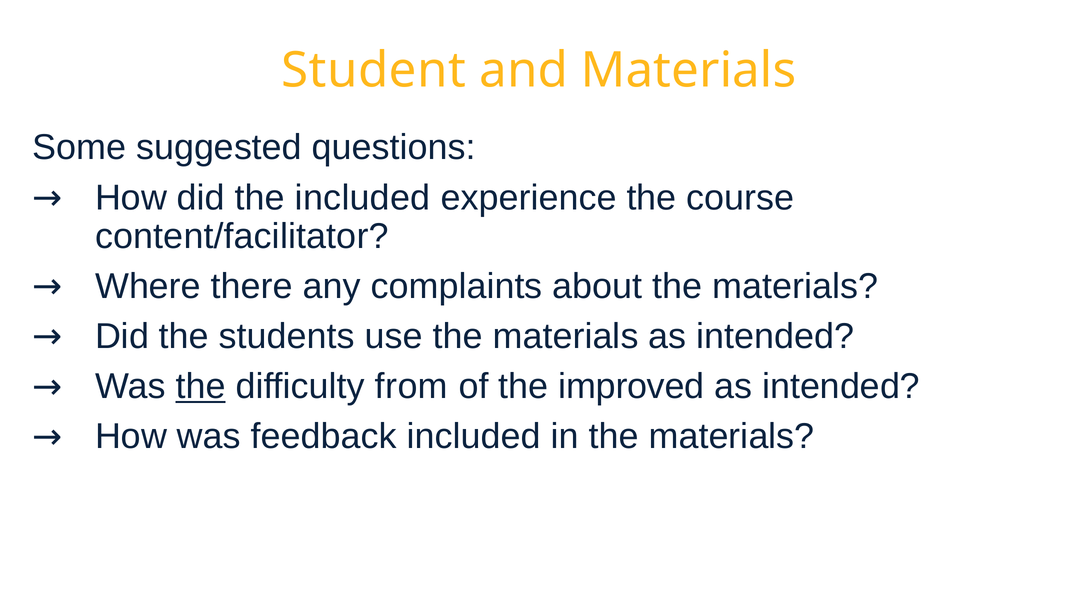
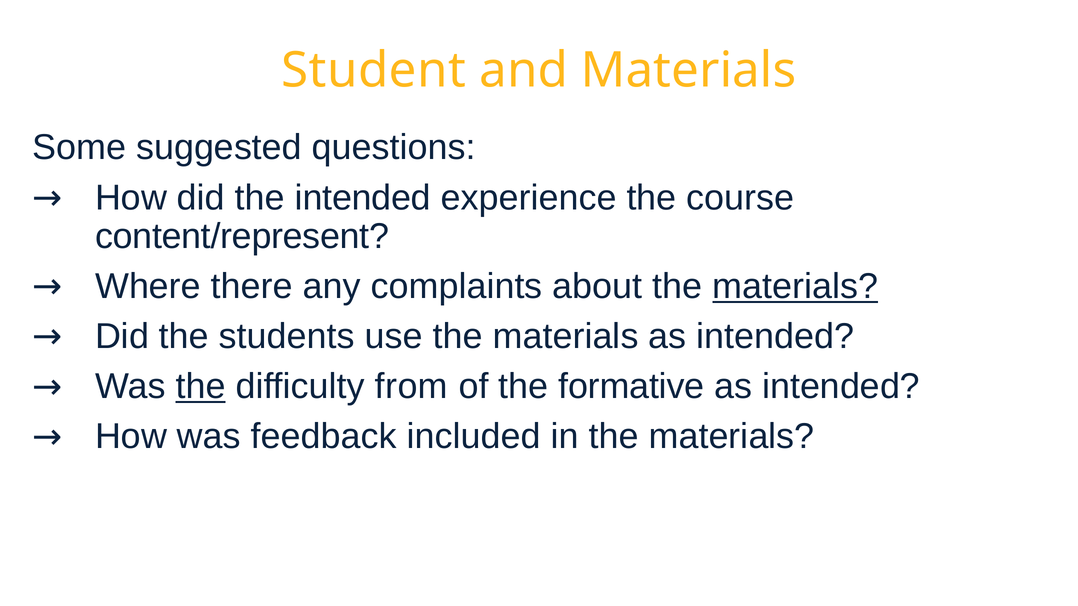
the included: included -> intended (363, 198)
content/facilitator: content/facilitator -> content/represent (242, 237)
materials underline: none -> present (795, 287)
improved: improved -> formative (631, 387)
